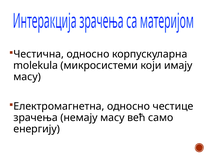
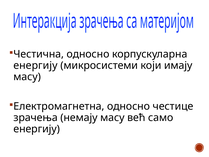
molekula: molekula -> енергију (35, 65)
